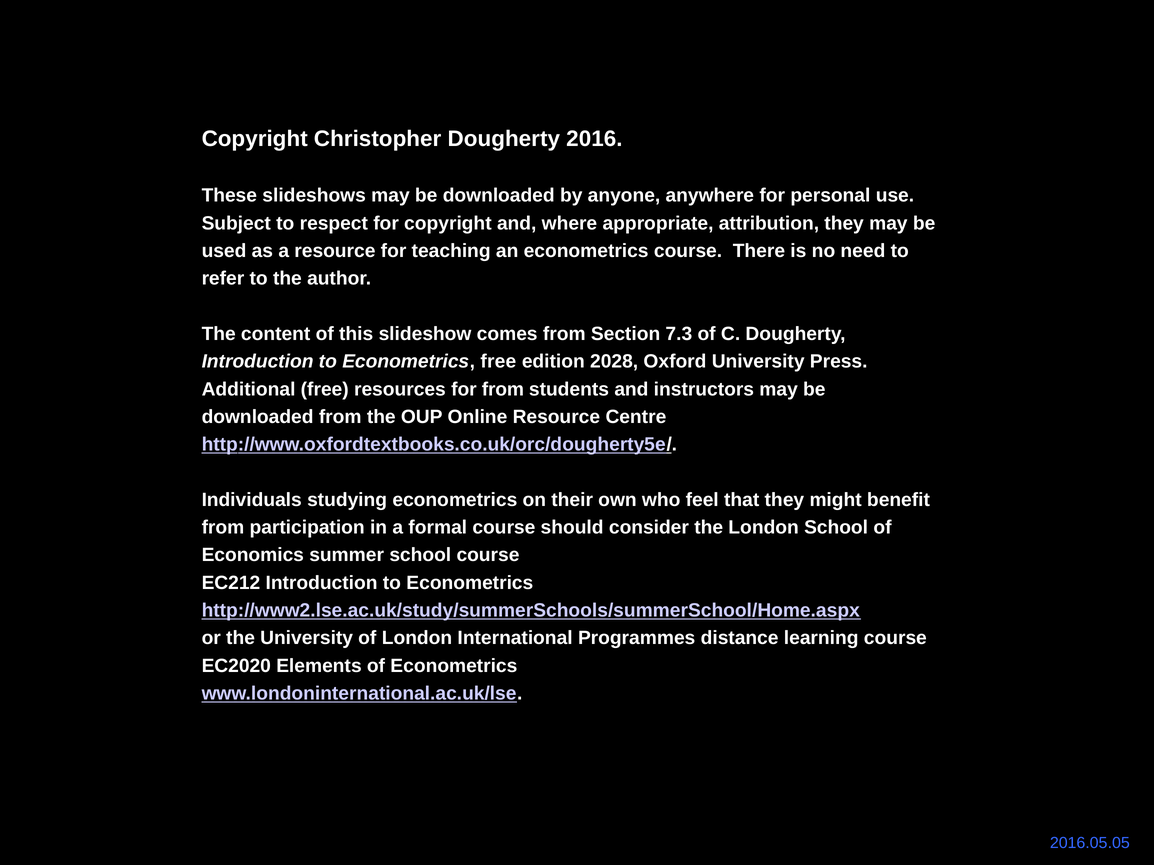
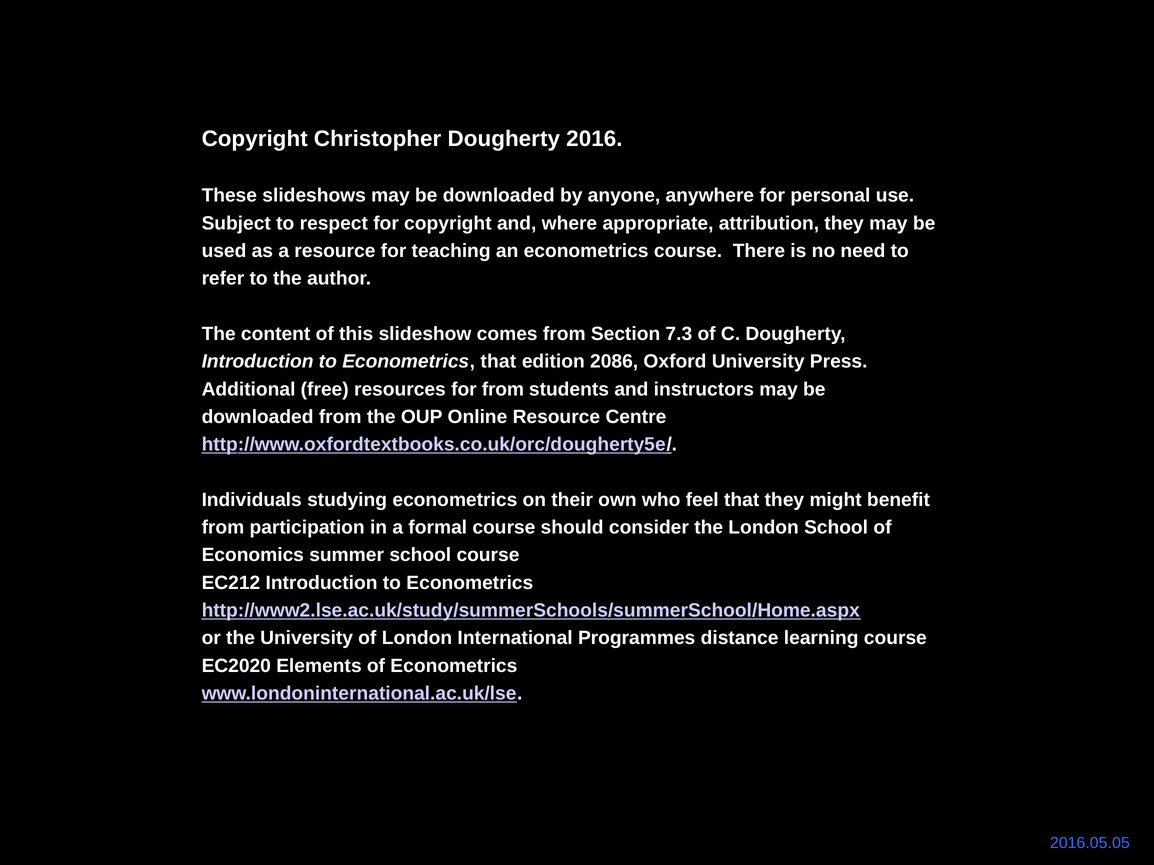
Econometrics free: free -> that (498, 362)
2028: 2028 -> 2086 (614, 362)
